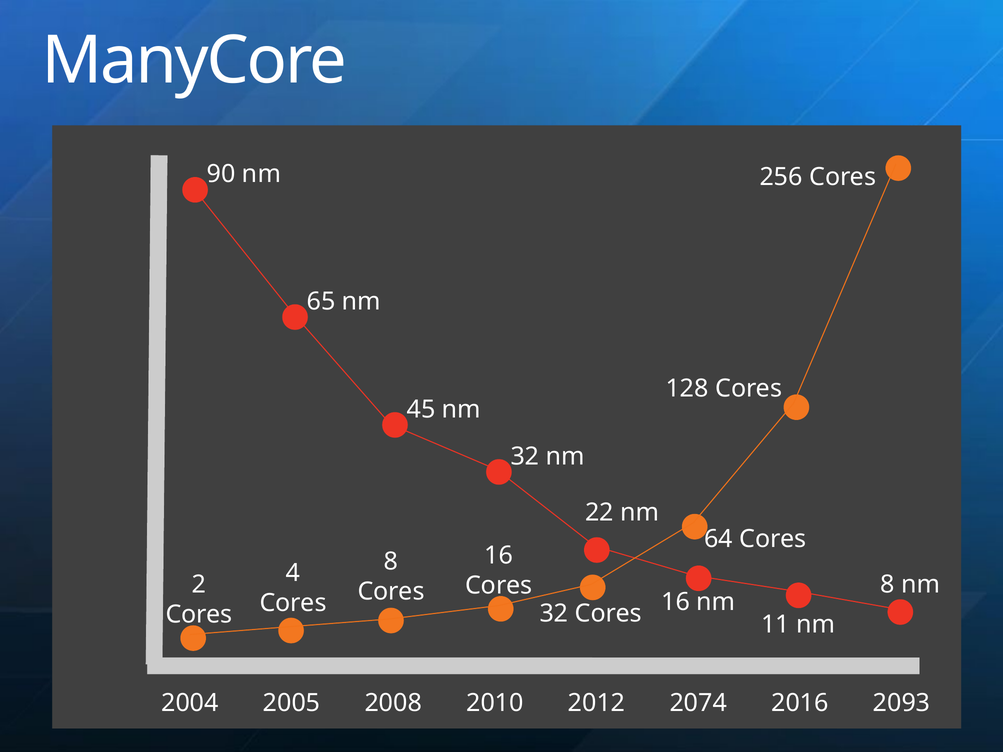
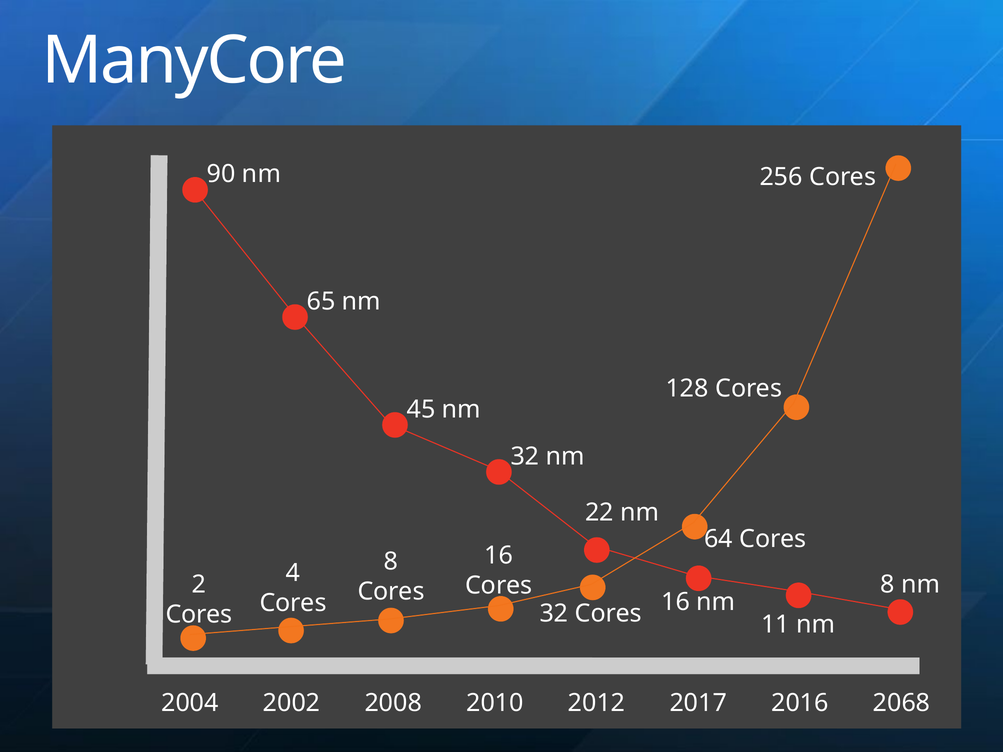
2005: 2005 -> 2002 (292, 703)
2074: 2074 -> 2017 (698, 703)
2093: 2093 -> 2068 (902, 703)
